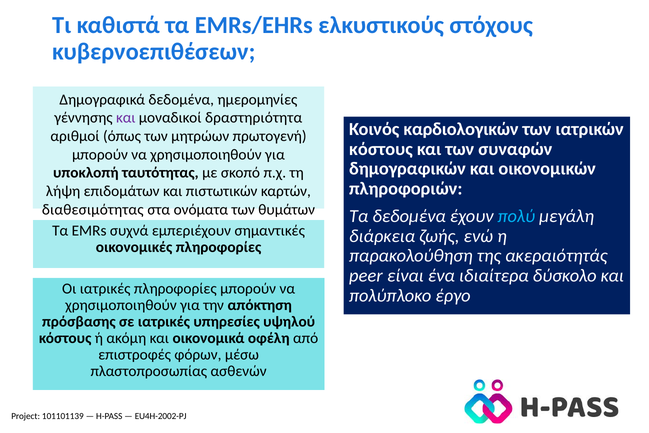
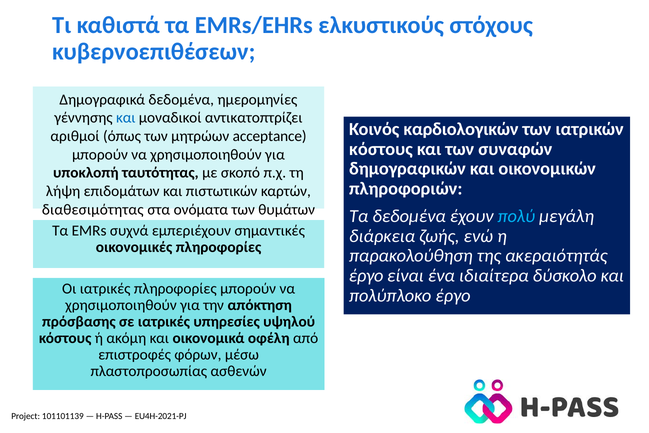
και colour: purple -> blue (126, 118)
δραστηριότητα: δραστηριότητα -> αντικατοπτρίζει (254, 118)
πρωτογενή: πρωτογενή -> acceptance (270, 136)
peer: peer -> έργο (366, 275)
EU4H-2002-PJ: EU4H-2002-PJ -> EU4H-2021-PJ (161, 416)
